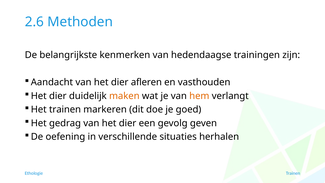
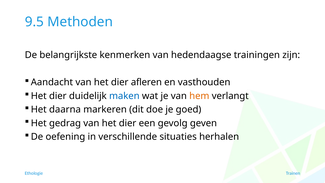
2.6: 2.6 -> 9.5 (34, 22)
maken colour: orange -> blue (124, 96)
Het trainen: trainen -> daarna (65, 109)
